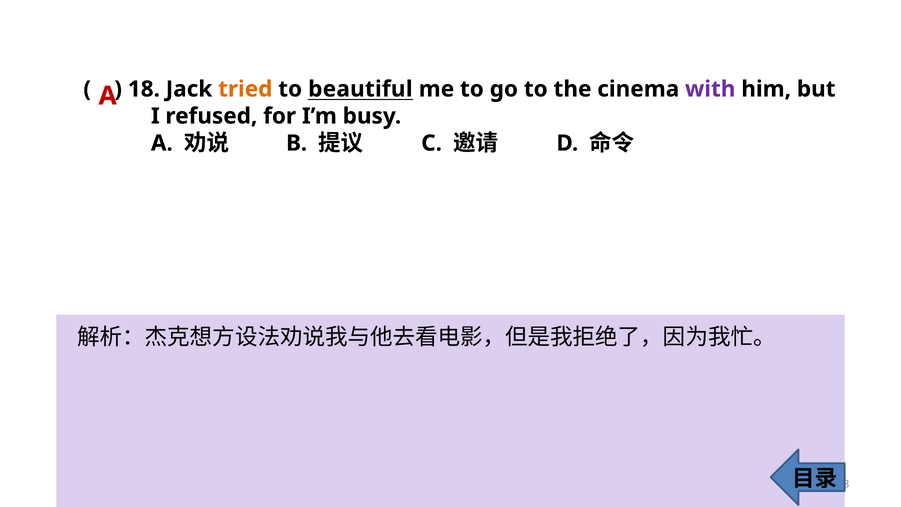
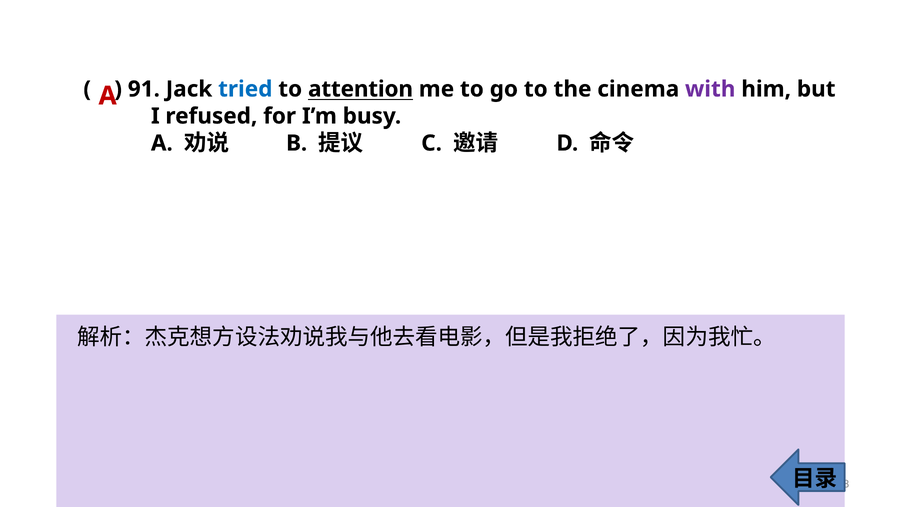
18: 18 -> 91 (144, 89)
tried colour: orange -> blue (245, 89)
beautiful: beautiful -> attention (361, 89)
